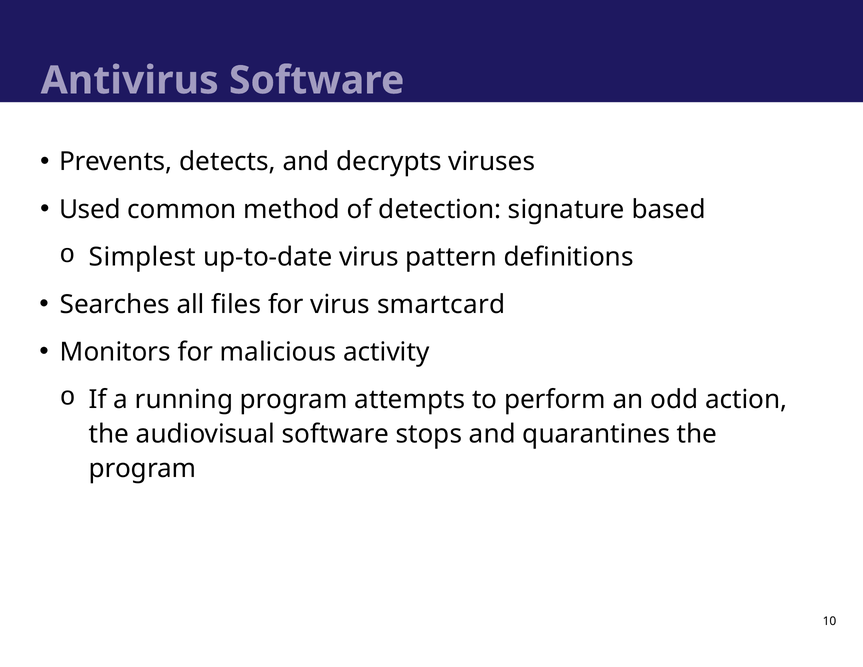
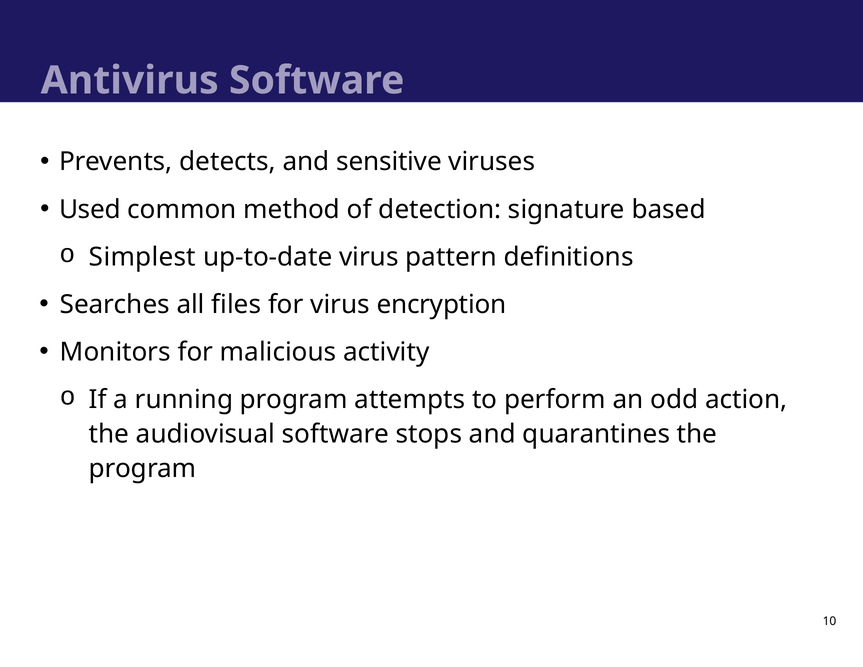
decrypts: decrypts -> sensitive (389, 162)
smartcard: smartcard -> encryption (441, 305)
